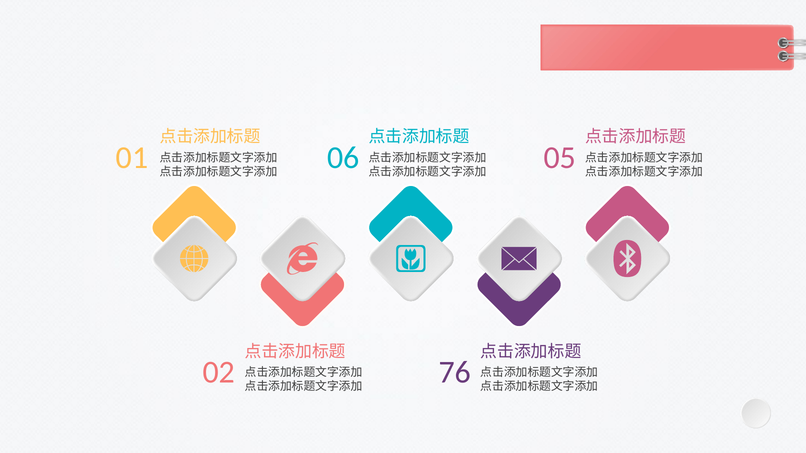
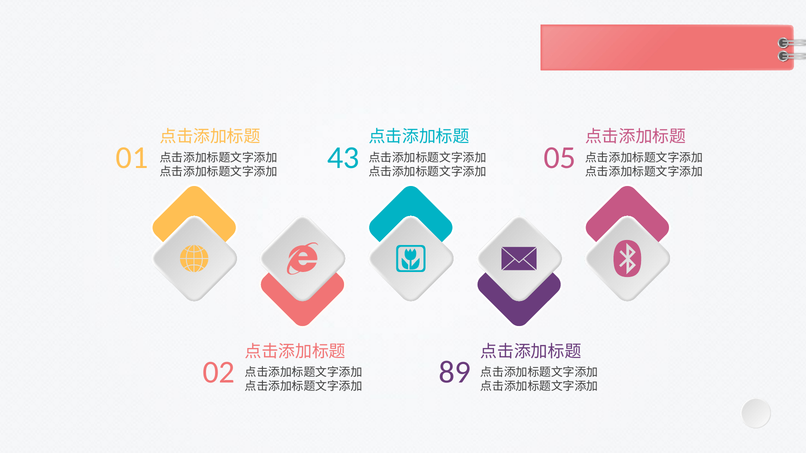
06: 06 -> 43 (343, 158)
76: 76 -> 89 (455, 373)
